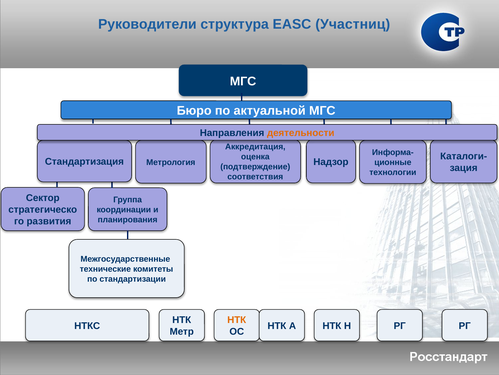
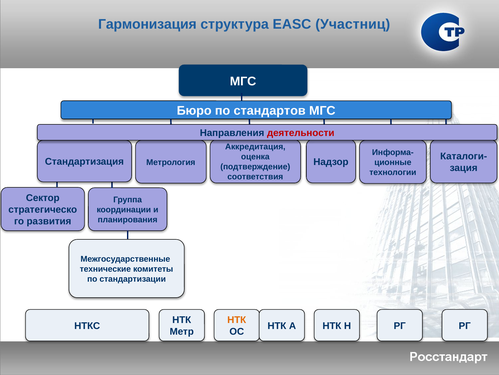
Руководители: Руководители -> Гармонизация (147, 24)
актуальной: актуальной -> стандартов (270, 111)
деятельности colour: orange -> red (301, 133)
